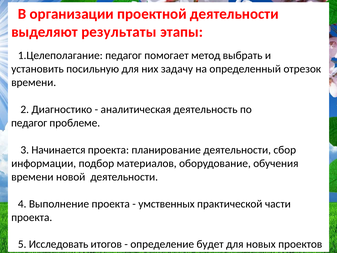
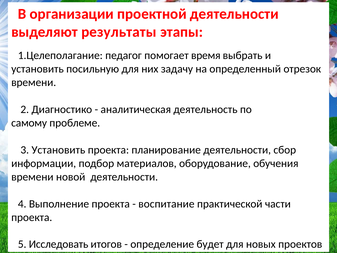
метод: метод -> время (206, 55)
педагог: педагог -> самому (29, 123)
3 Начинается: Начинается -> Установить (58, 150)
умственных: умственных -> воспитание (166, 204)
